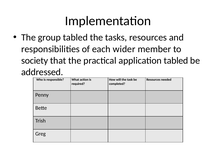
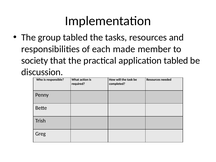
wider: wider -> made (124, 49)
addressed: addressed -> discussion (42, 72)
